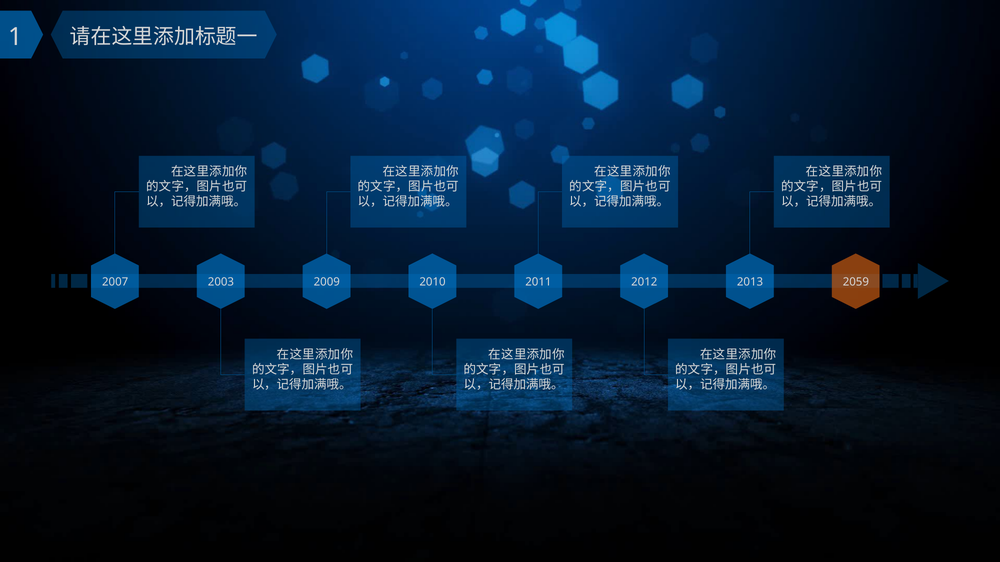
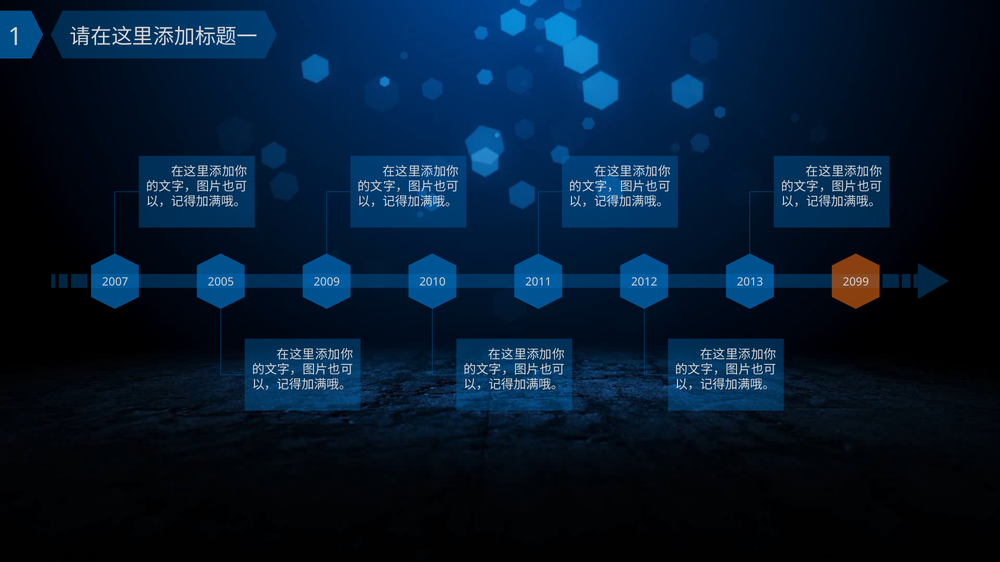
2003: 2003 -> 2005 (221, 282)
2059: 2059 -> 2099 (856, 282)
